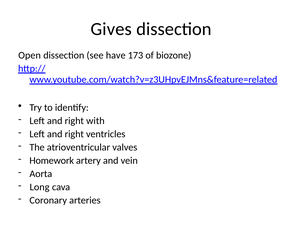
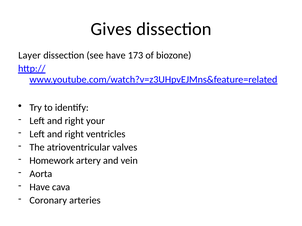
Open: Open -> Layer (30, 55)
with: with -> your (95, 121)
Long: Long -> Have (40, 187)
